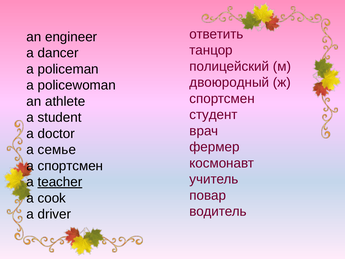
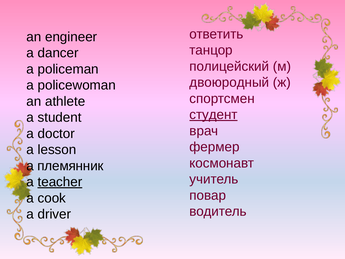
студент underline: none -> present (214, 115)
семье: семье -> lesson (57, 150)
a спортсмен: спортсмен -> племянник (70, 166)
